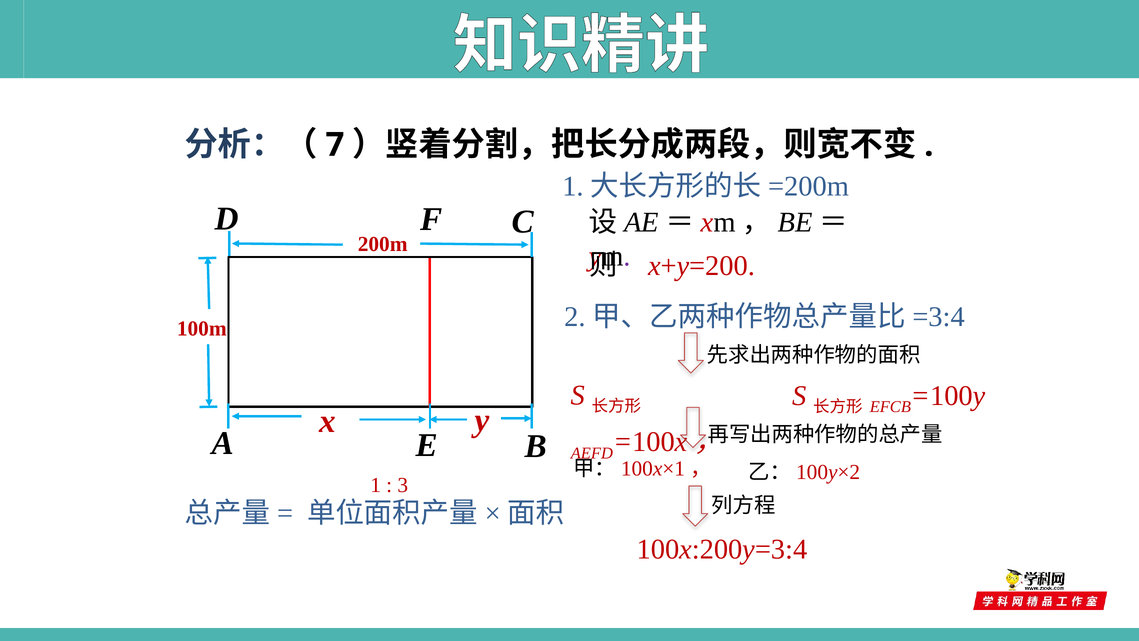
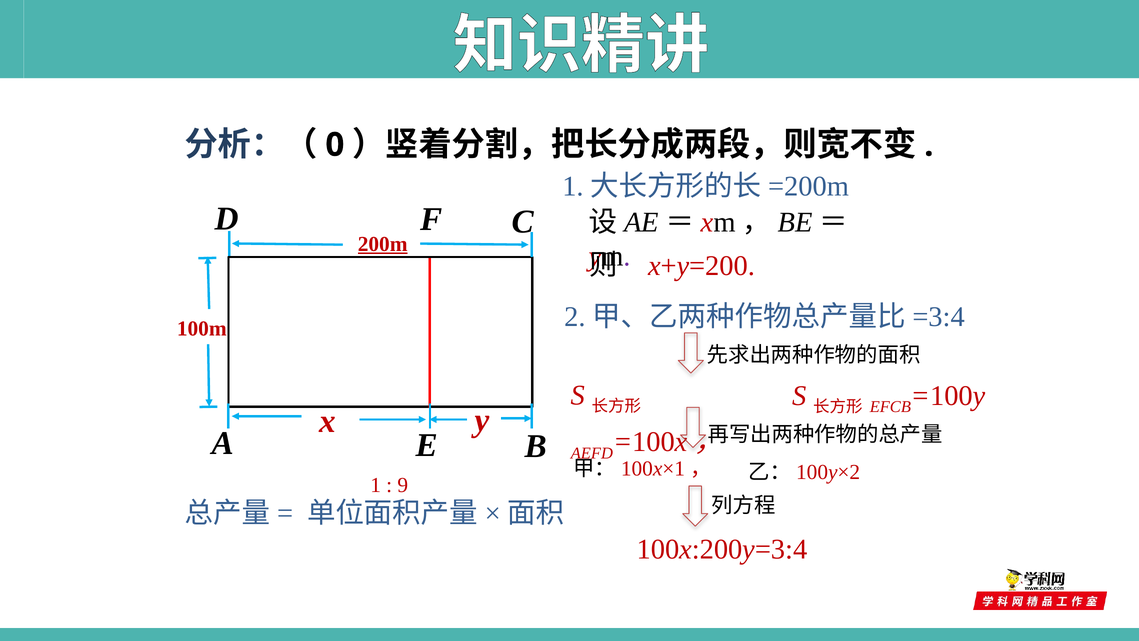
7: 7 -> 0 (335, 145)
200m underline: none -> present (383, 244)
3: 3 -> 9 (403, 485)
